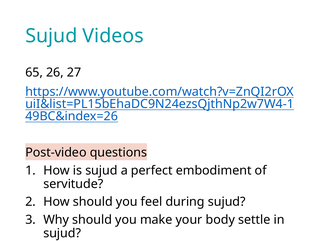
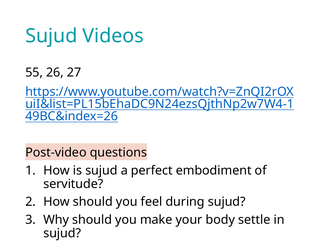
65: 65 -> 55 (34, 72)
